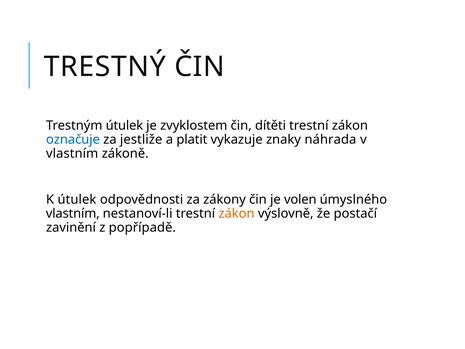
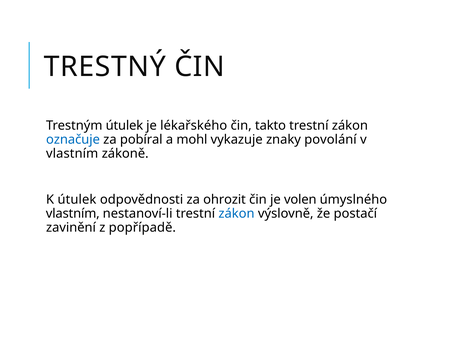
zvyklostem: zvyklostem -> lékařského (194, 125)
dítěti: dítěti -> takto (271, 125)
jestliže: jestliže -> pobíral (141, 139)
platit: platit -> mohl (192, 139)
náhrada: náhrada -> povolání (330, 139)
zákony: zákony -> ohrozit (225, 199)
zákon colour: orange -> blue (236, 213)
